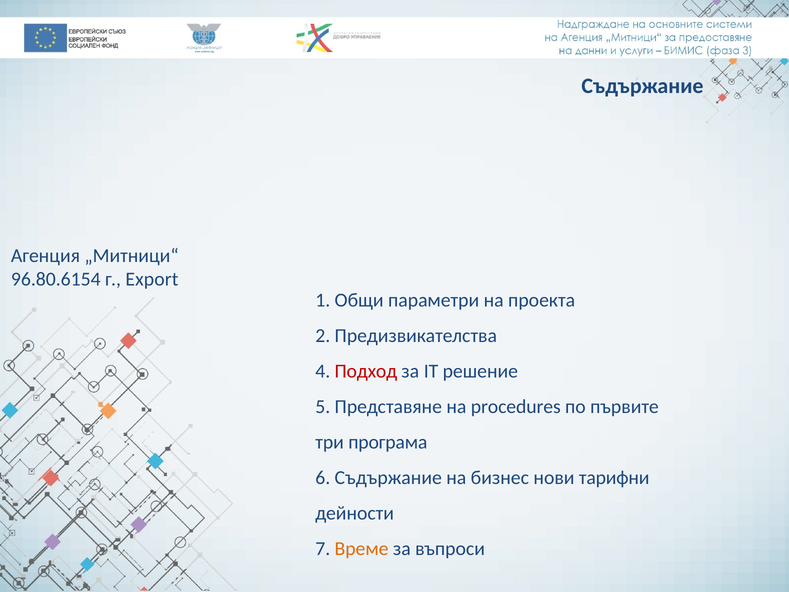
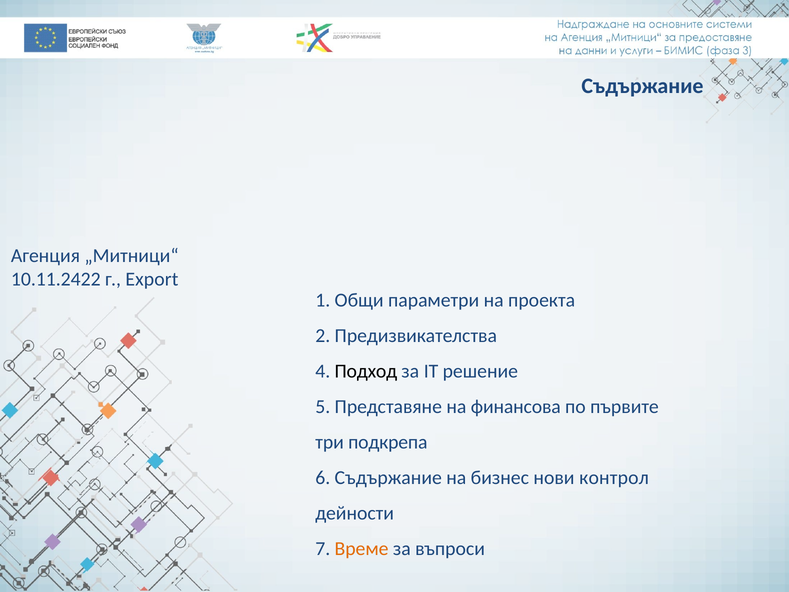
96.80.6154: 96.80.6154 -> 10.11.2422 (56, 279)
Подход colour: red -> black (366, 371)
procedures: procedures -> финансова (516, 406)
програма: програма -> подкрепа (388, 442)
тарифни: тарифни -> контрол (614, 477)
